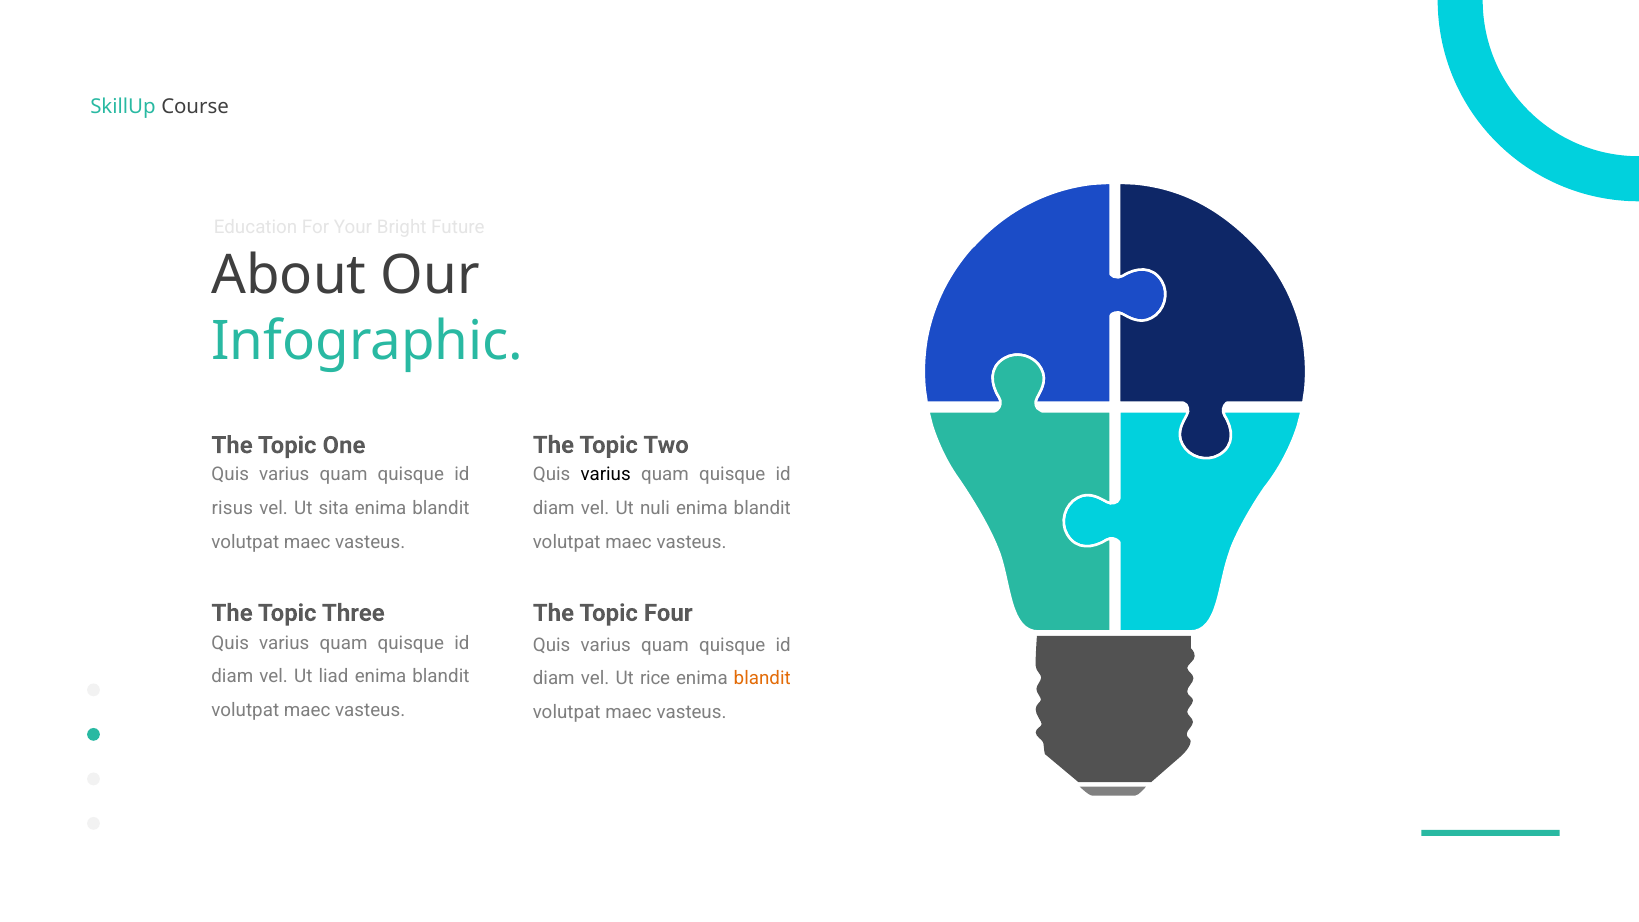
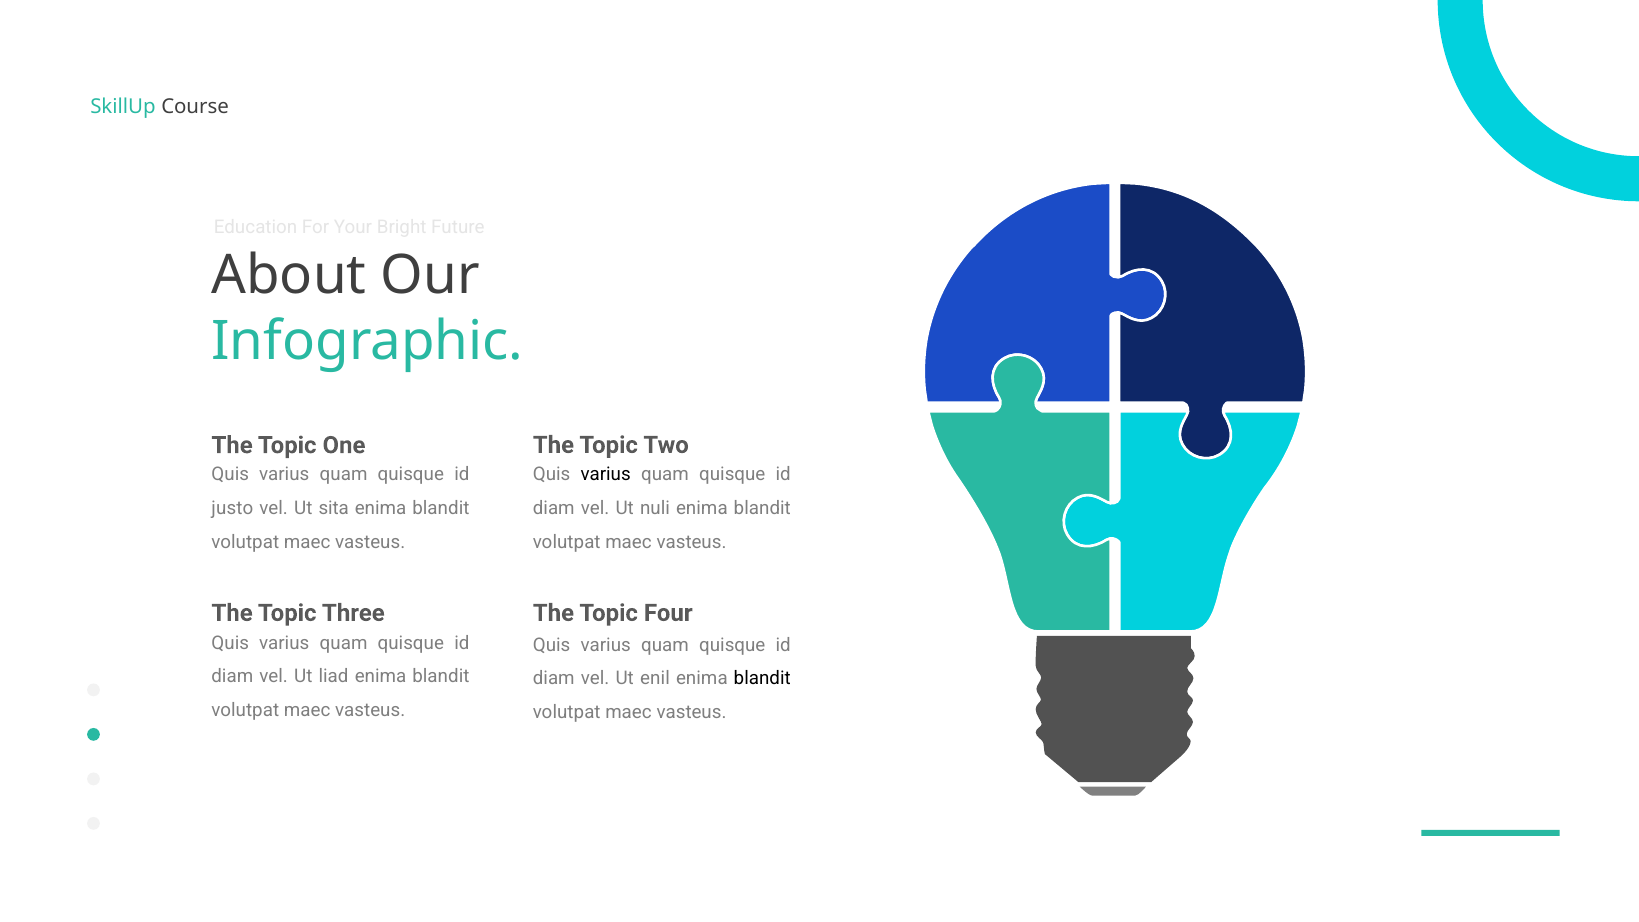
risus: risus -> justo (232, 508)
rice: rice -> enil (655, 679)
blandit colour: orange -> black (762, 679)
